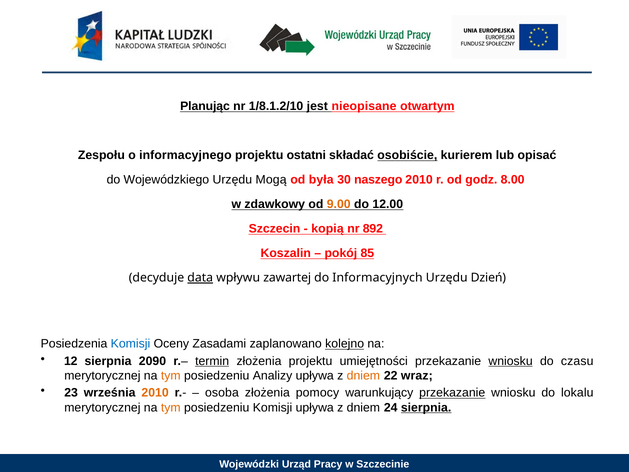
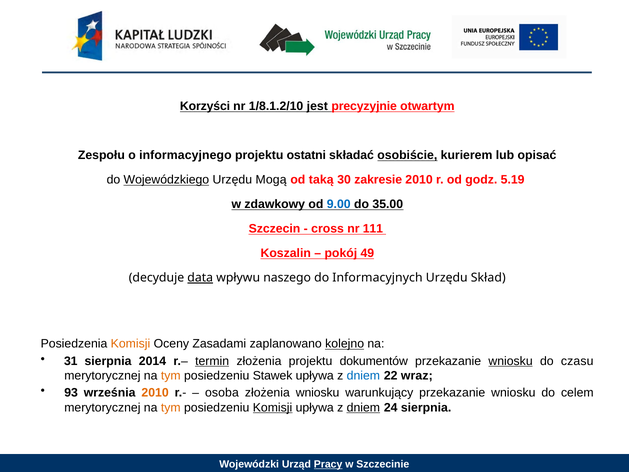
Planując: Planując -> Korzyści (205, 106)
nieopisane: nieopisane -> precyzyjnie (364, 106)
Wojewódzkiego underline: none -> present (166, 180)
była: była -> taką (321, 180)
naszego: naszego -> zakresie (378, 180)
8.00: 8.00 -> 5.19 (513, 180)
9.00 colour: orange -> blue (339, 204)
12.00: 12.00 -> 35.00 (388, 204)
kopią: kopią -> cross (328, 229)
892: 892 -> 111 (373, 229)
85: 85 -> 49 (367, 253)
zawartej: zawartej -> naszego (287, 278)
Dzień: Dzień -> Skład (488, 278)
Komisji colour: blue -> orange (130, 344)
12: 12 -> 31 (71, 361)
2090: 2090 -> 2014 (152, 361)
umiejętności: umiejętności -> dokumentów (374, 361)
Analizy: Analizy -> Stawek (273, 376)
dniem colour: orange -> blue (363, 376)
23: 23 -> 93 (71, 393)
złożenia pomocy: pomocy -> wniosku (318, 393)
przekazanie underline: present -> none (452, 393)
lokalu: lokalu -> celem (577, 393)
Komisji underline: none -> present (273, 407)
dniem underline: none -> present (363, 407)
sierpnia underline: present -> none (426, 407)
Pracy underline: none -> present (328, 464)
